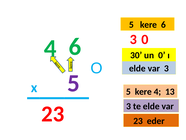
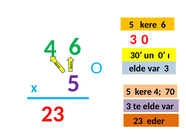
13: 13 -> 70 (170, 91)
